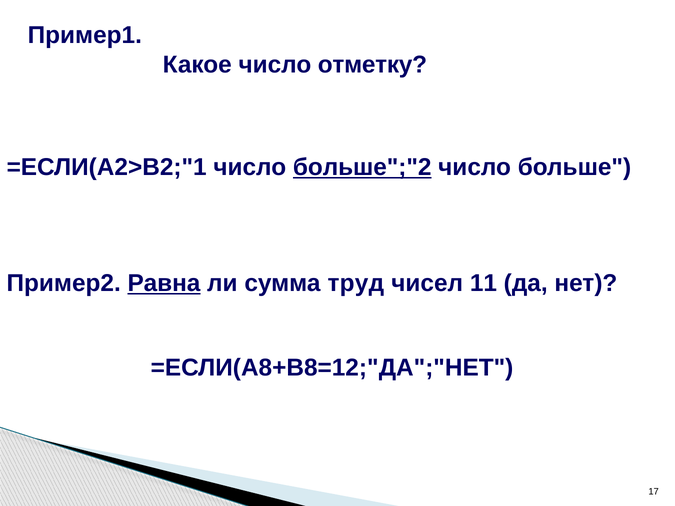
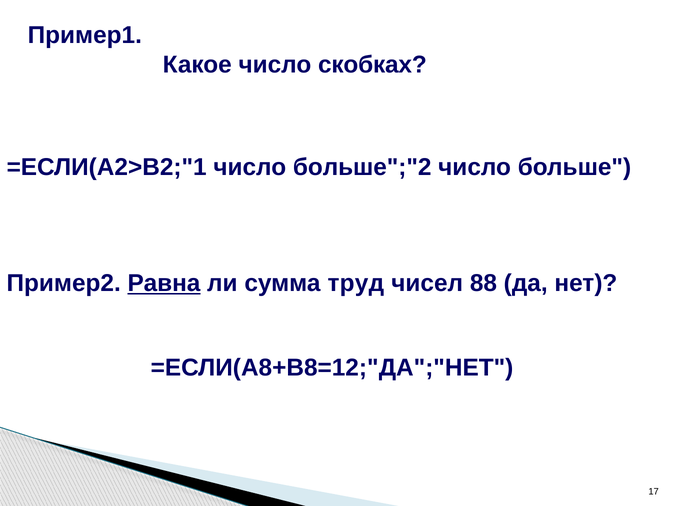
отметку: отметку -> скобках (372, 65)
больше";"2 underline: present -> none (362, 167)
11: 11 -> 88 (483, 283)
